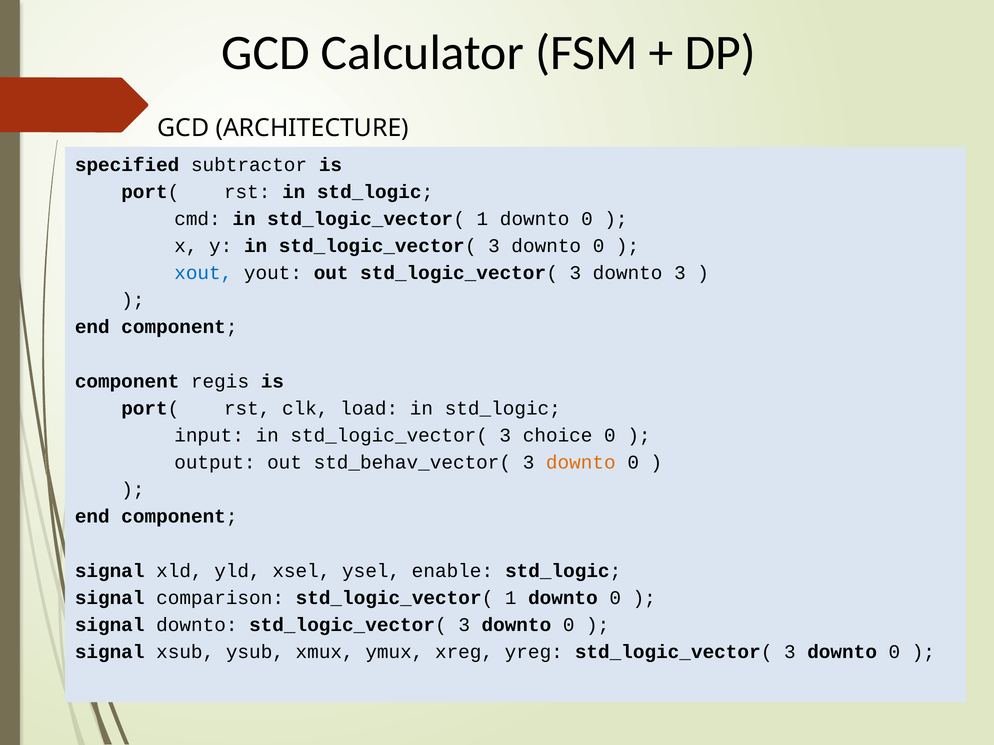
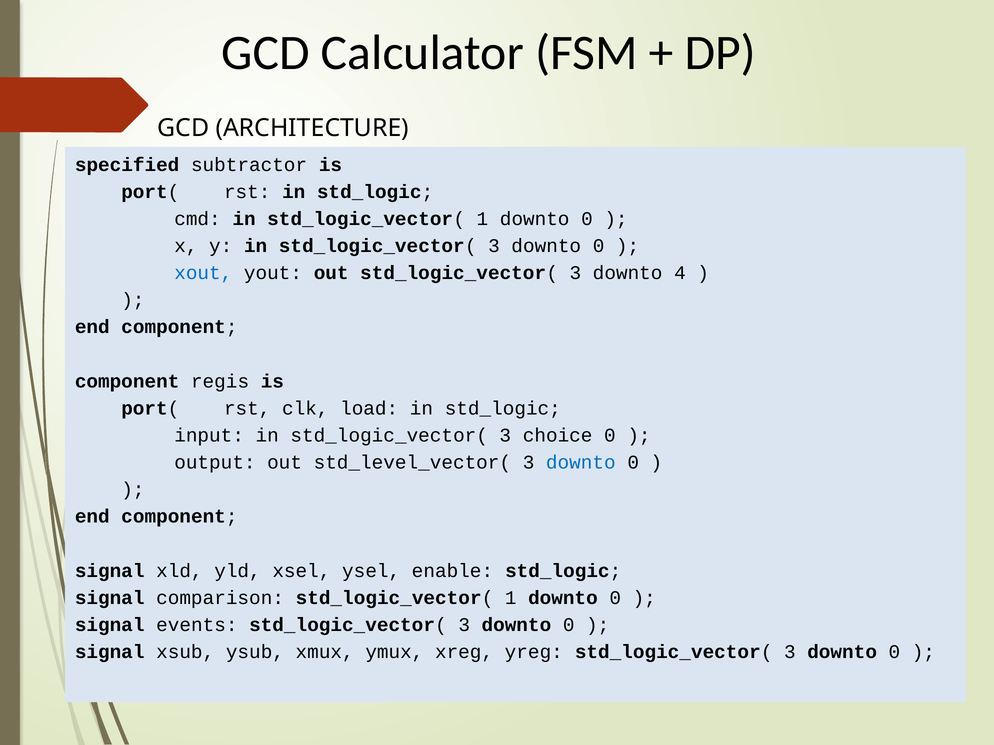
downto 3: 3 -> 4 (680, 273)
std_behav_vector(: std_behav_vector( -> std_level_vector( (412, 463)
downto colour: orange -> blue (581, 463)
signal downto: downto -> events (197, 625)
